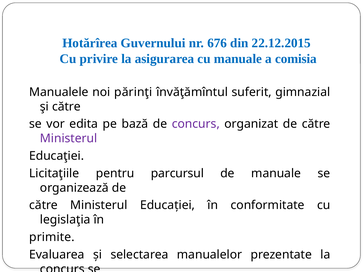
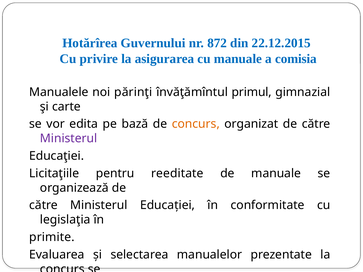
676: 676 -> 872 (217, 43)
suferit: suferit -> primul (252, 92)
şi către: către -> carte (66, 107)
concurs colour: purple -> orange (196, 124)
parcursul: parcursul -> reeditate (177, 173)
